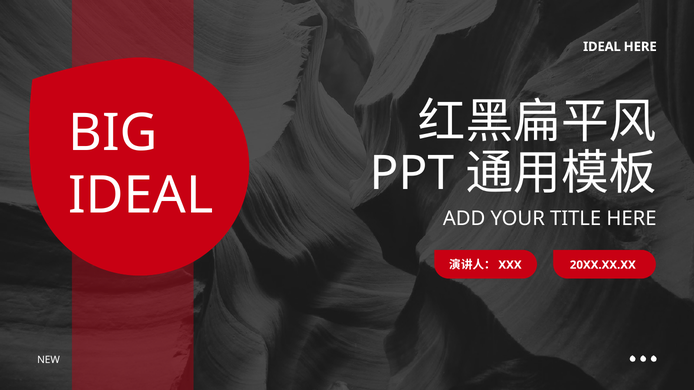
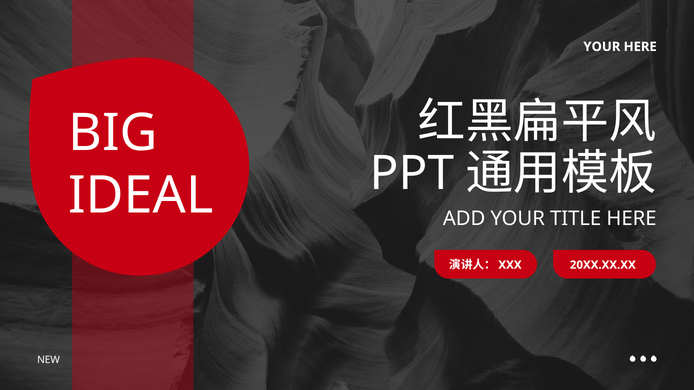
IDEAL: IDEAL -> YOUR (602, 47)
